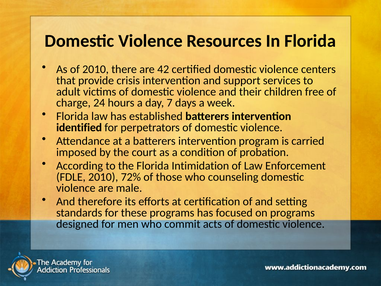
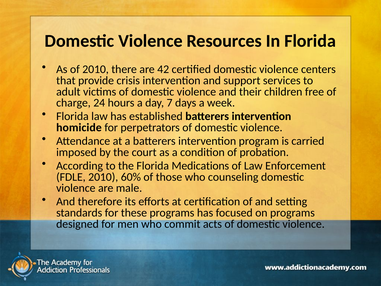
identified: identified -> homicide (79, 127)
Intimidation: Intimidation -> Medications (200, 166)
72%: 72% -> 60% (131, 177)
